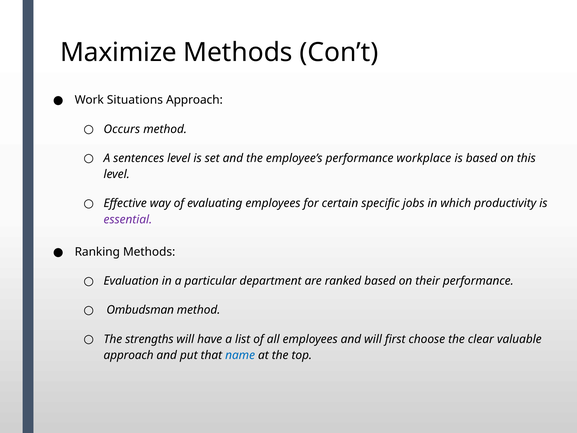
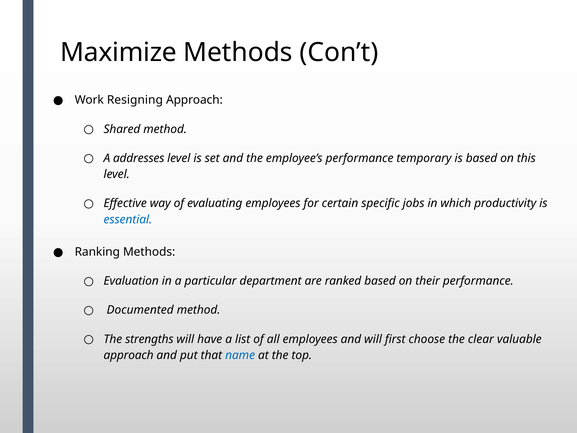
Situations: Situations -> Resigning (135, 100)
Occurs: Occurs -> Shared (122, 129)
sentences: sentences -> addresses (139, 158)
workplace: workplace -> temporary (424, 158)
essential colour: purple -> blue (128, 219)
Ombudsman: Ombudsman -> Documented (140, 310)
